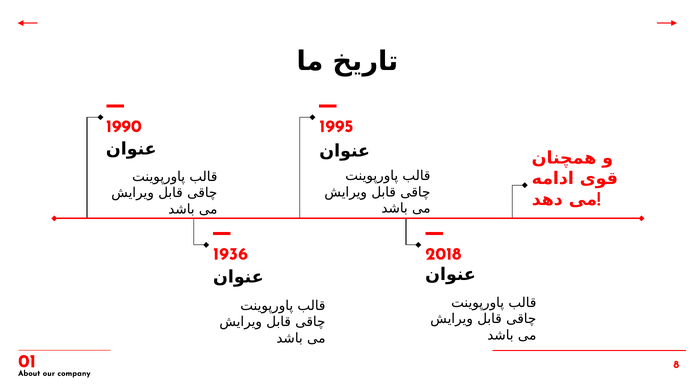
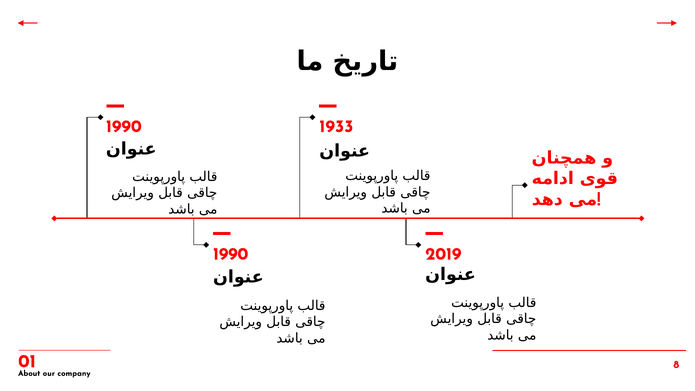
1995: 1995 -> 1933 (336, 126)
1936: 1936 -> 1990 (231, 254)
2018: 2018 -> 2019 (443, 254)
